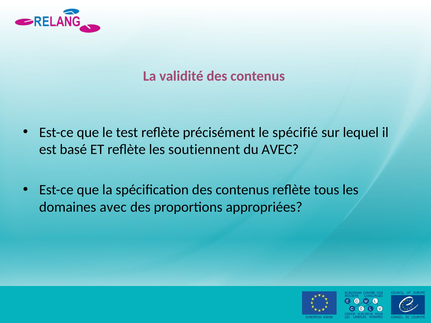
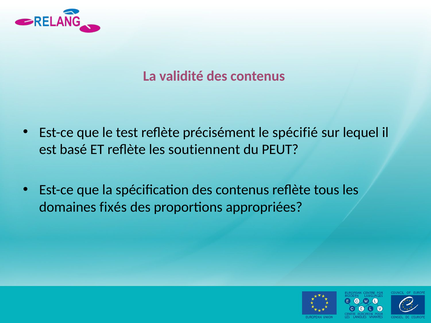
du AVEC: AVEC -> PEUT (280, 150)
domaines avec: avec -> fixés (113, 207)
